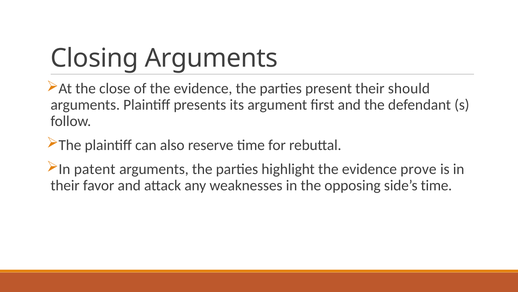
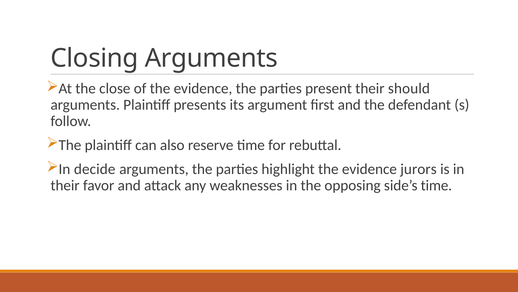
patent: patent -> decide (95, 169)
prove: prove -> jurors (418, 169)
